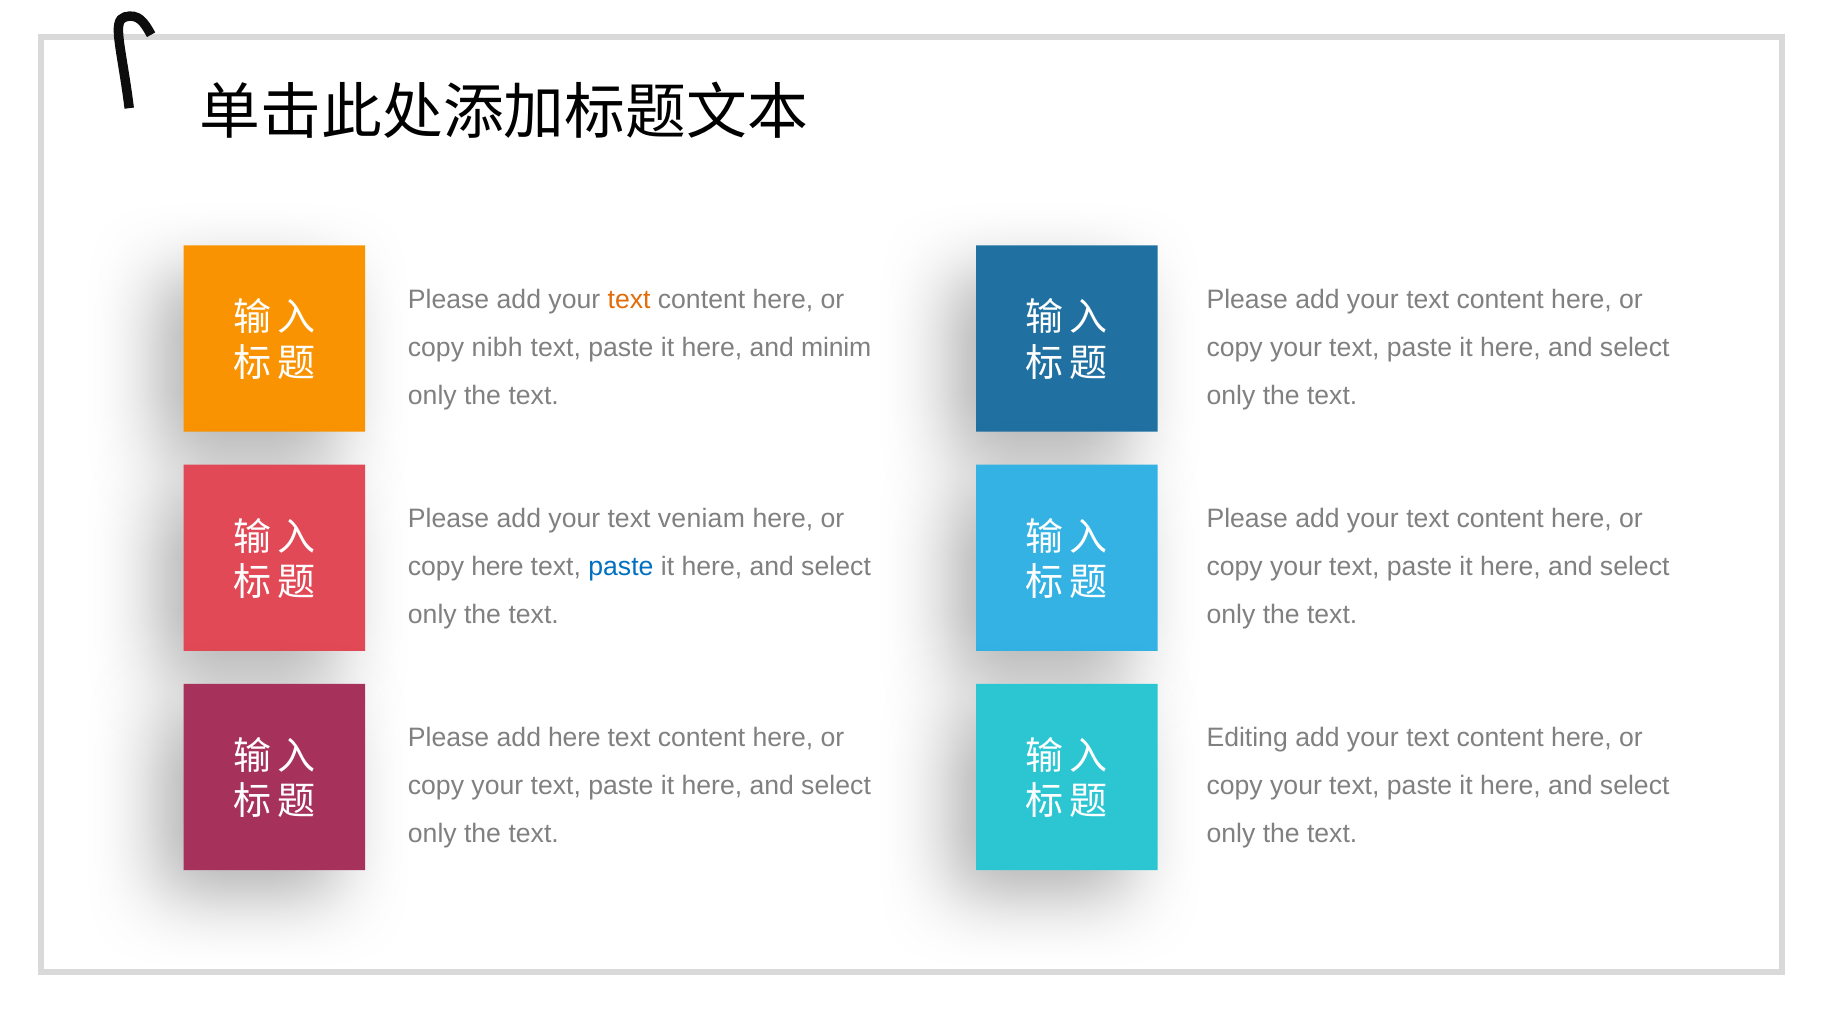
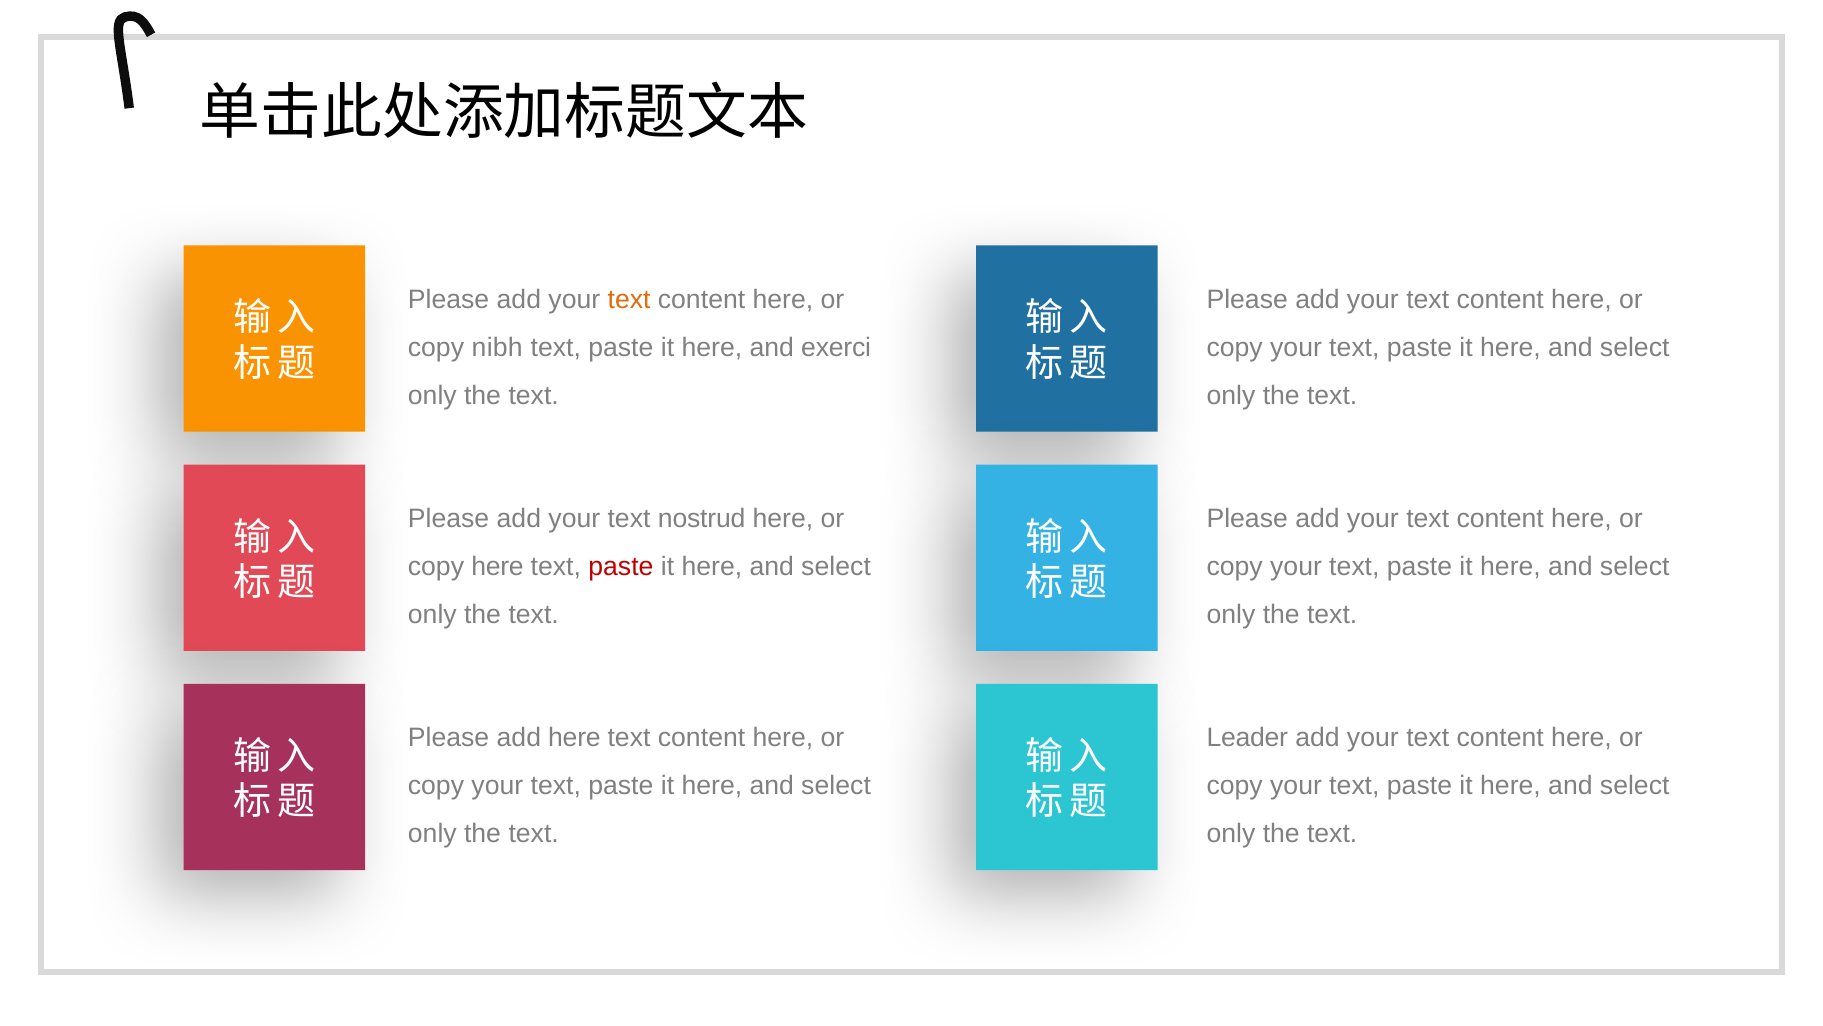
minim: minim -> exerci (836, 347)
veniam: veniam -> nostrud (702, 519)
paste colour: blue -> red (621, 566)
Editing: Editing -> Leader (1247, 738)
